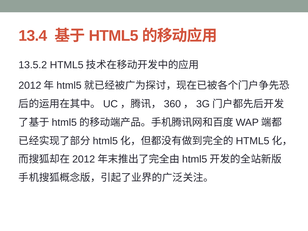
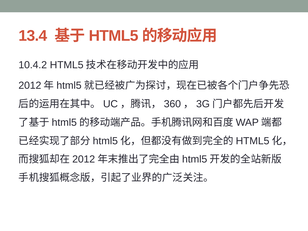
13.5.2: 13.5.2 -> 10.4.2 (33, 65)
